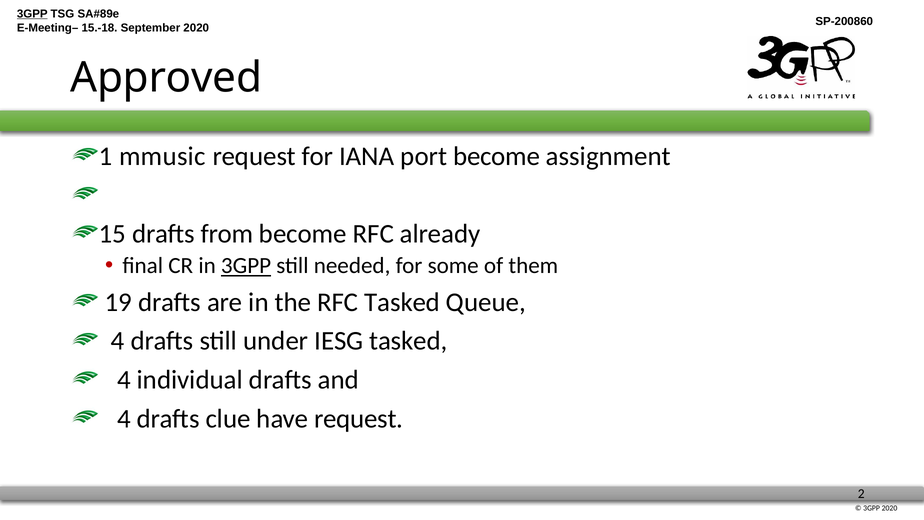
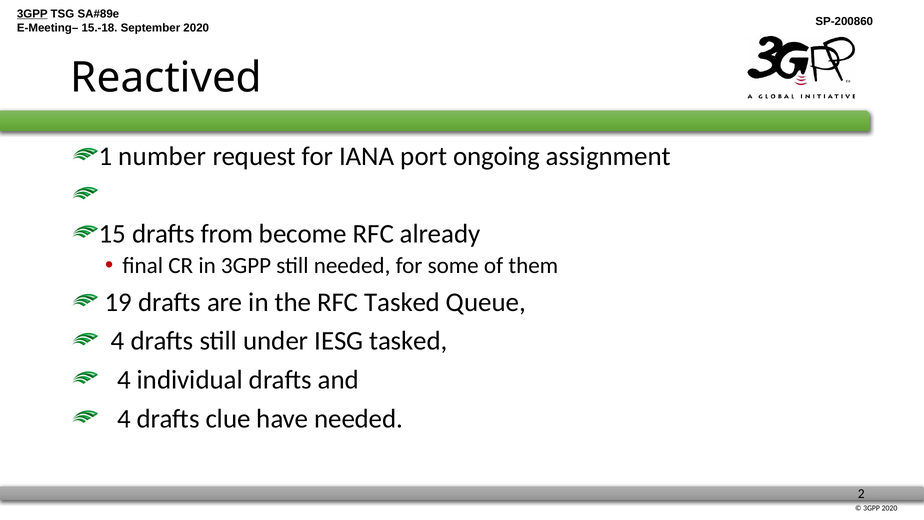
Approved: Approved -> Reactived (166, 78)
mmusic: mmusic -> number (162, 156)
port become: become -> ongoing (497, 156)
3GPP underline: present -> none (246, 266)
have request: request -> needed (359, 418)
